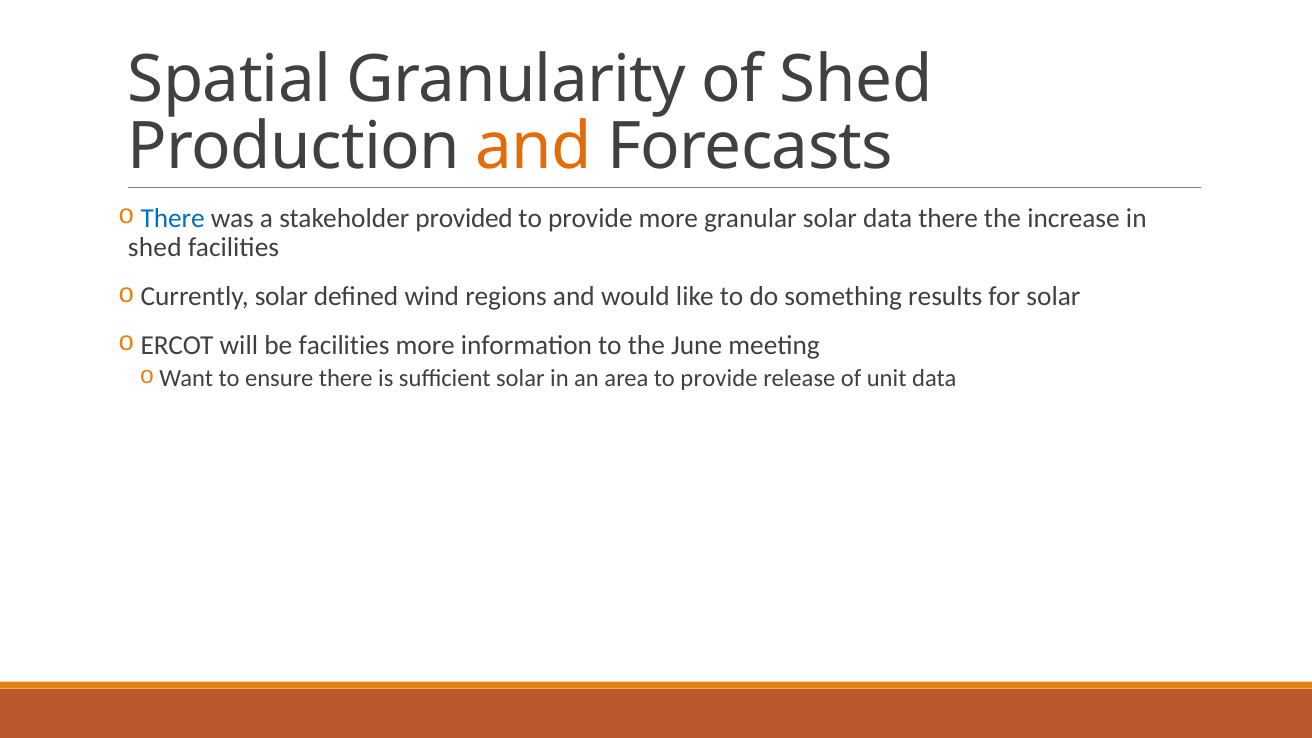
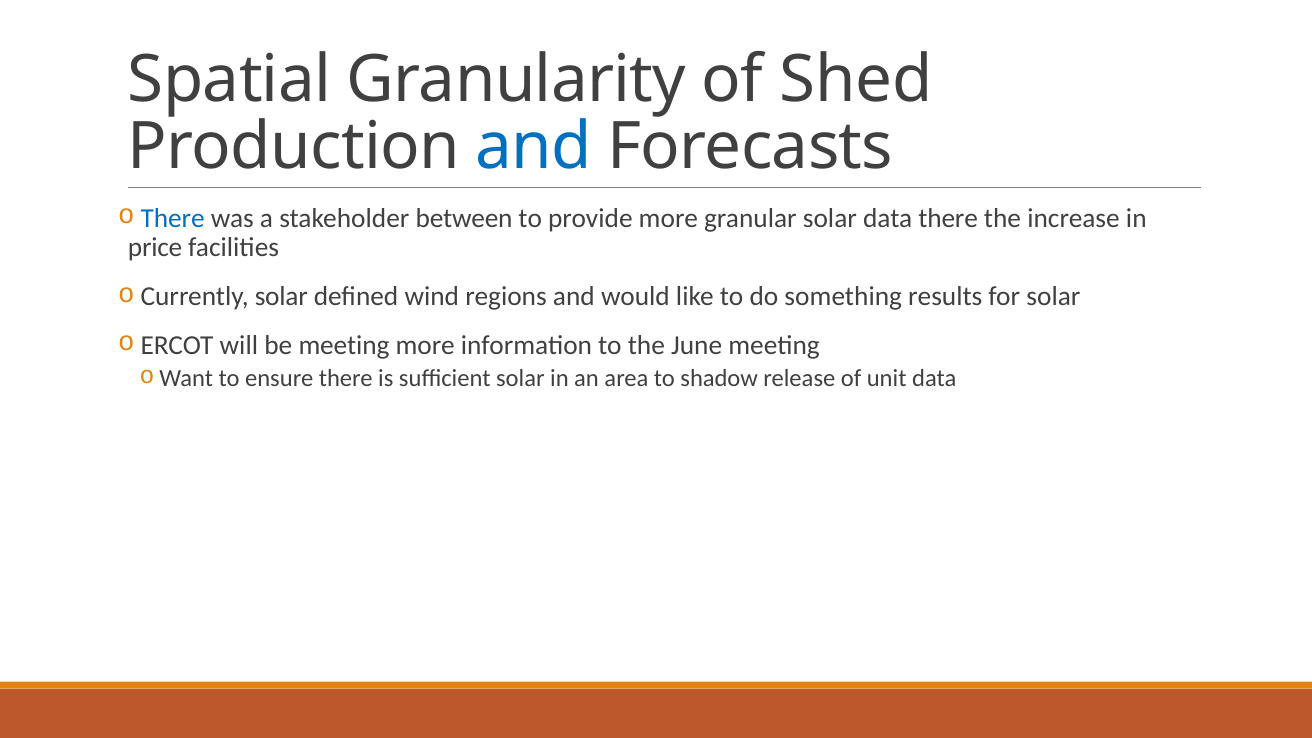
and colour: orange -> blue (534, 147)
provided: provided -> between (464, 218)
shed: shed -> price (155, 248)
be facilities: facilities -> meeting (344, 345)
area to provide: provide -> shadow (719, 379)
